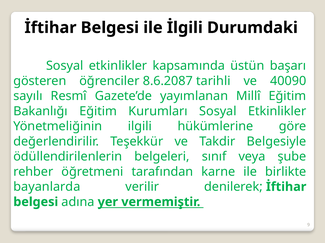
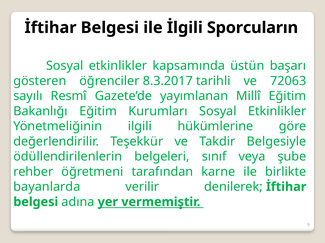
Durumdaki: Durumdaki -> Sporcuların (252, 28)
8.6.2087: 8.6.2087 -> 8.3.2017 (168, 81)
40090: 40090 -> 72063 (288, 81)
